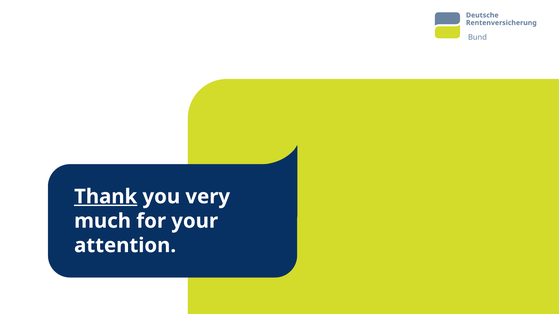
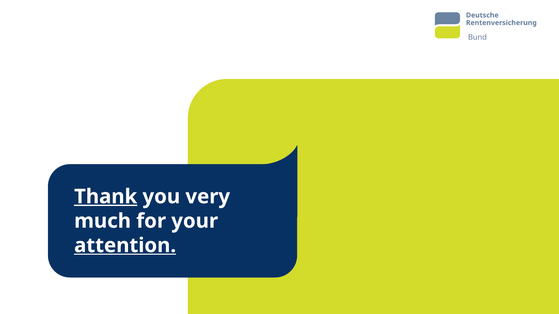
attention underline: none -> present (125, 246)
